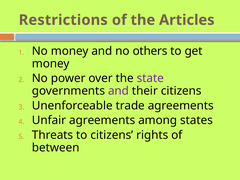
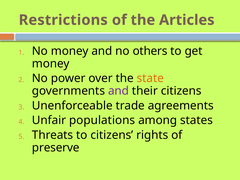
state colour: purple -> orange (150, 78)
Unfair agreements: agreements -> populations (102, 120)
between: between -> preserve (56, 148)
